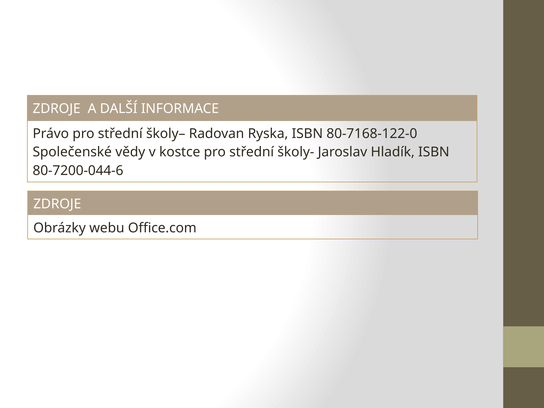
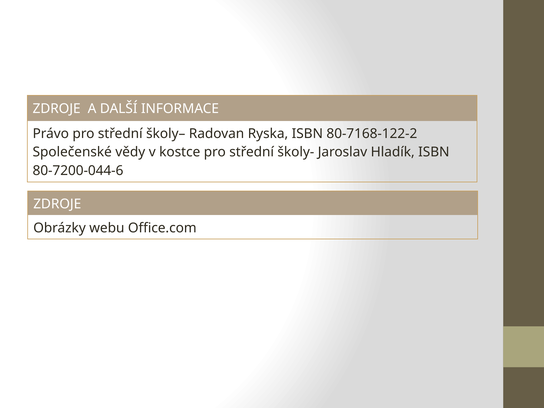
80-7168-122-0: 80-7168-122-0 -> 80-7168-122-2 (372, 134)
